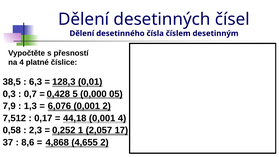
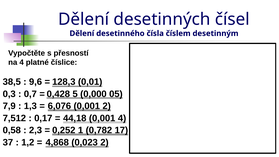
6,3: 6,3 -> 9,6 (36, 82)
2,057: 2,057 -> 0,782 (99, 130)
8,6: 8,6 -> 1,2 (28, 142)
4,655: 4,655 -> 0,023 (85, 142)
